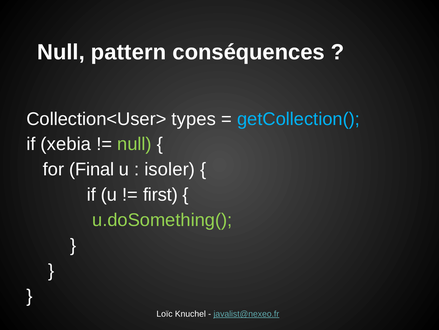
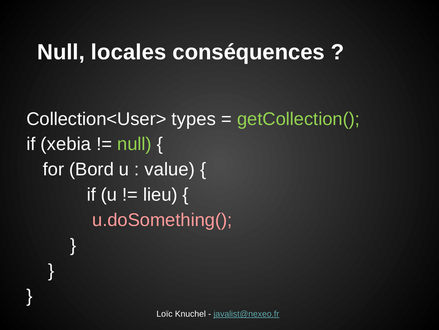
pattern: pattern -> locales (129, 52)
getCollection( colour: light blue -> light green (299, 119)
Final: Final -> Bord (92, 169)
isoler: isoler -> value (170, 169)
first: first -> lieu (160, 194)
u.doSomething( colour: light green -> pink (162, 220)
